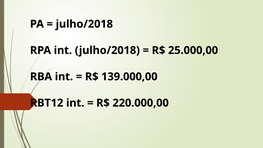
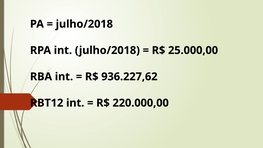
139.000,00: 139.000,00 -> 936.227,62 (129, 77)
